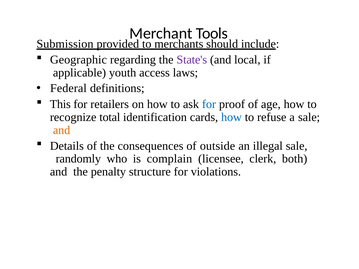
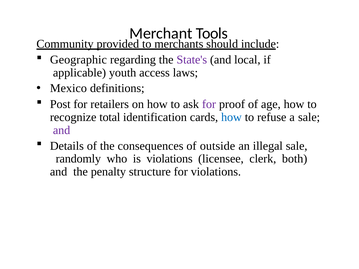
Submission: Submission -> Community (65, 44)
Federal: Federal -> Mexico (68, 88)
This: This -> Post (60, 104)
for colour: blue -> purple (209, 104)
and colour: orange -> purple (62, 130)
is complain: complain -> violations (170, 159)
